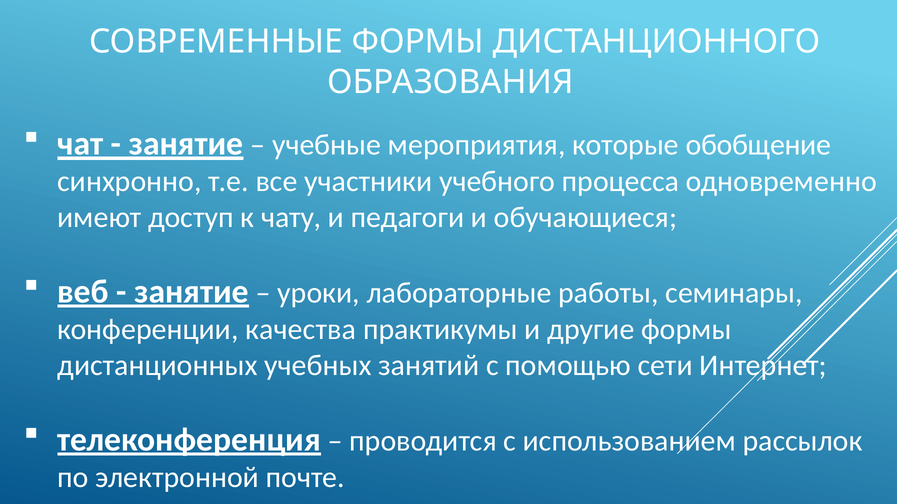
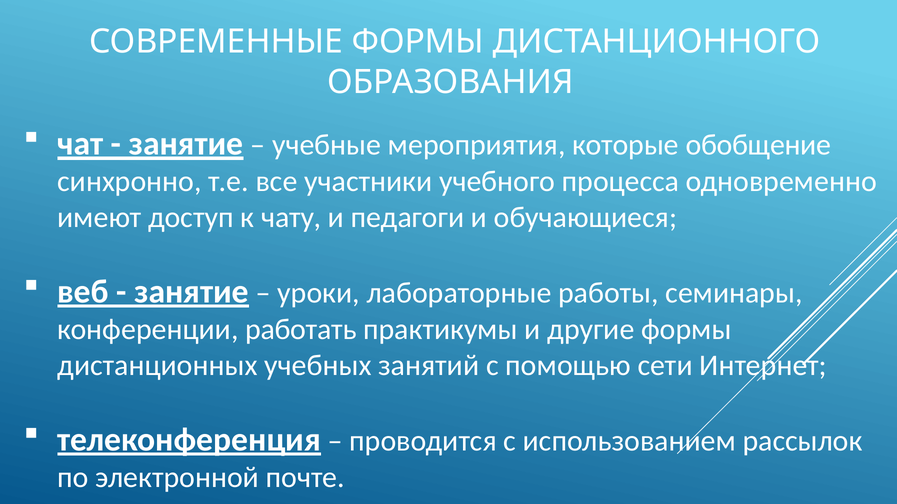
качества: качества -> работать (301, 330)
